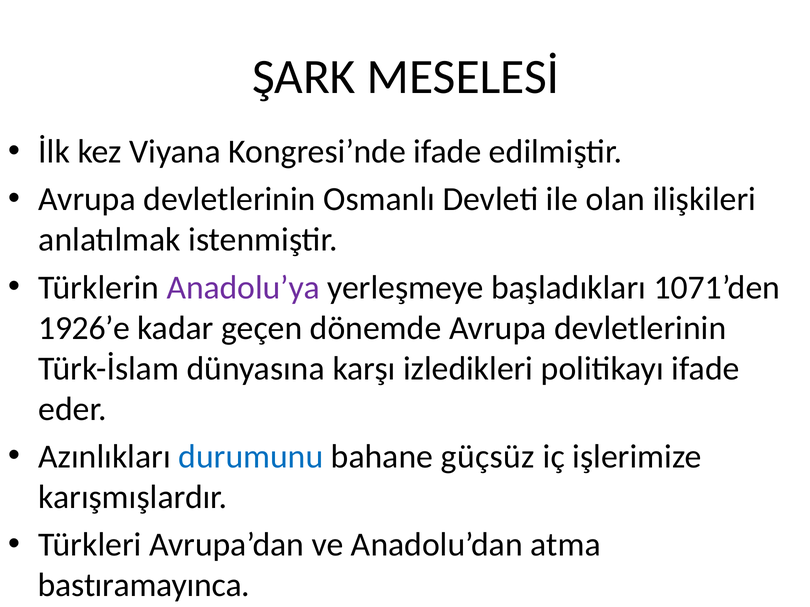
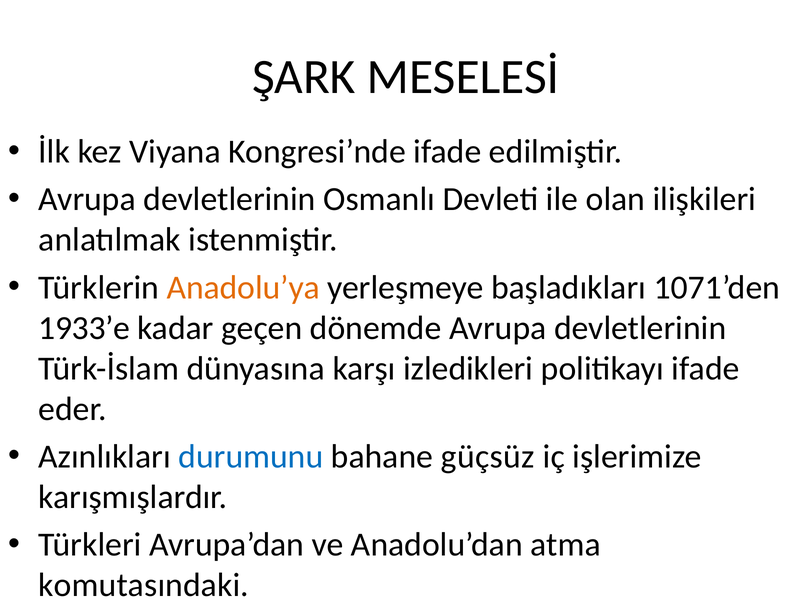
Anadolu’ya colour: purple -> orange (243, 288)
1926’e: 1926’e -> 1933’e (84, 328)
bastıramayınca: bastıramayınca -> komutasındaki (144, 586)
